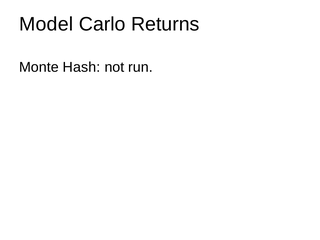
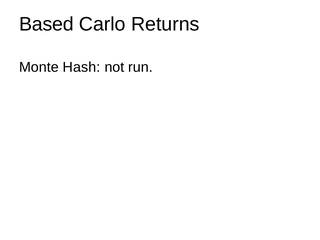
Model: Model -> Based (46, 24)
